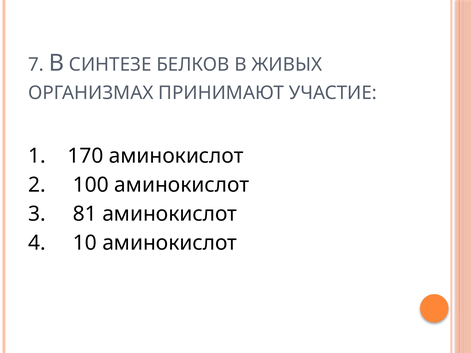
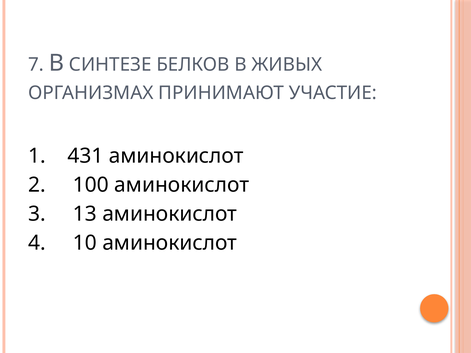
170: 170 -> 431 (85, 156)
81: 81 -> 13 (85, 214)
